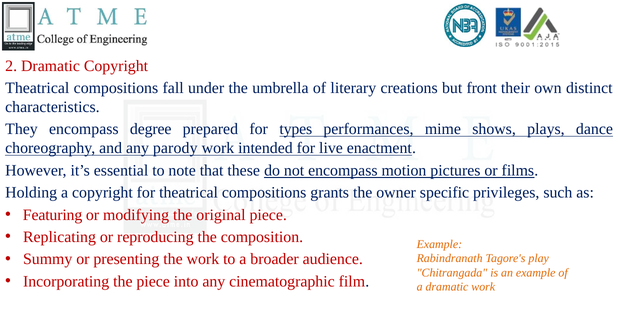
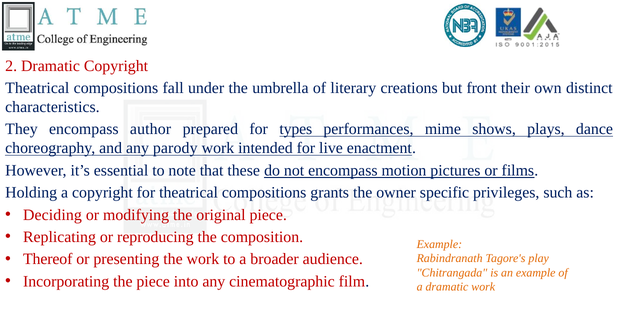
degree: degree -> author (151, 129)
Featuring: Featuring -> Deciding (52, 215)
Summy: Summy -> Thereof (48, 259)
